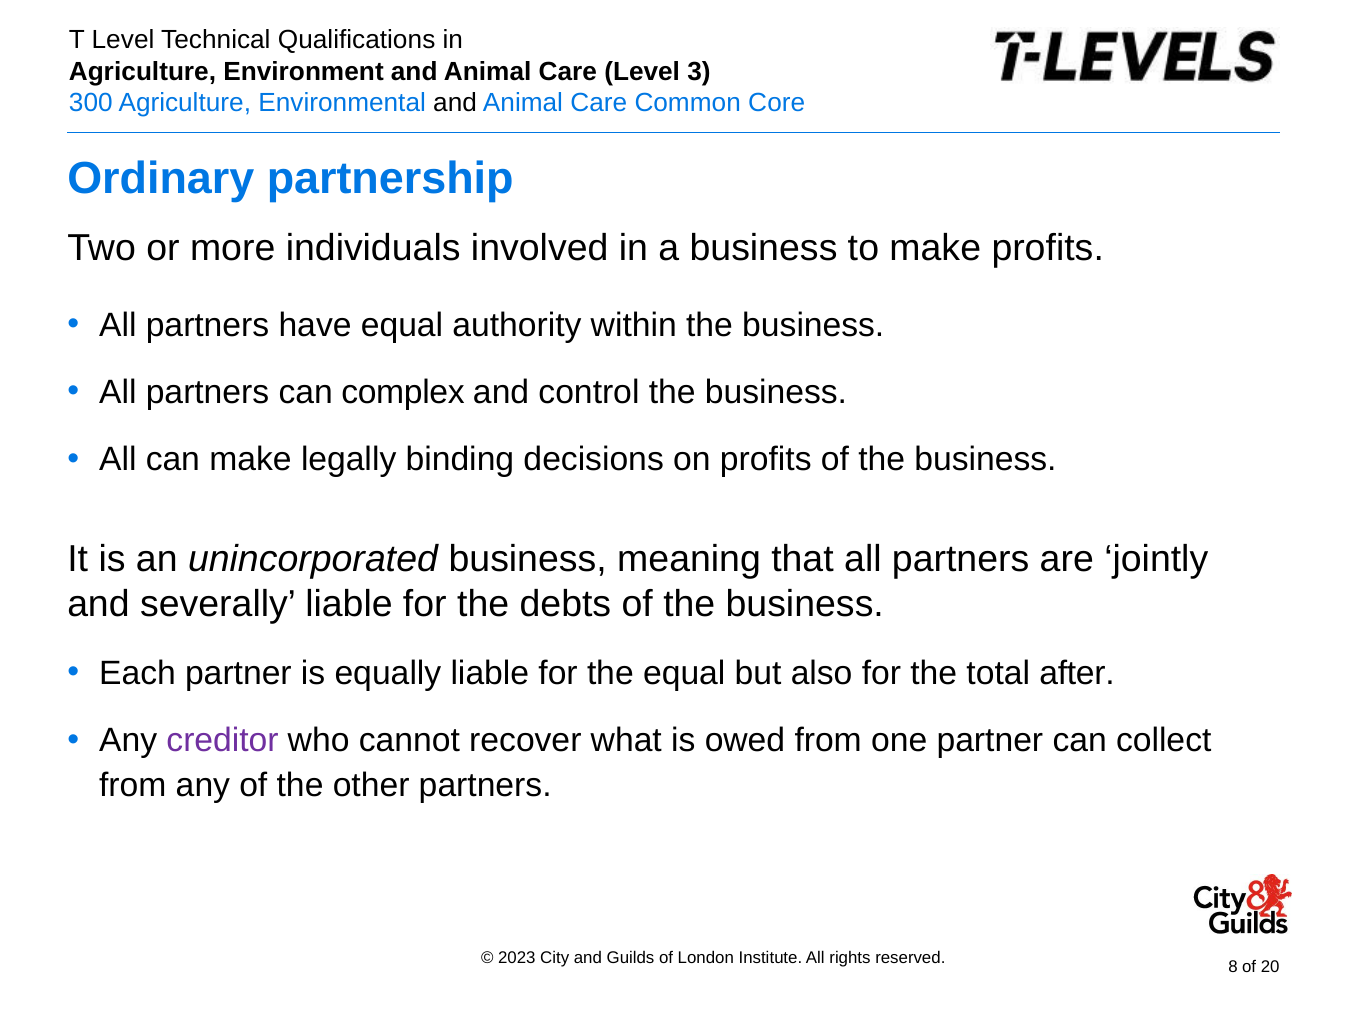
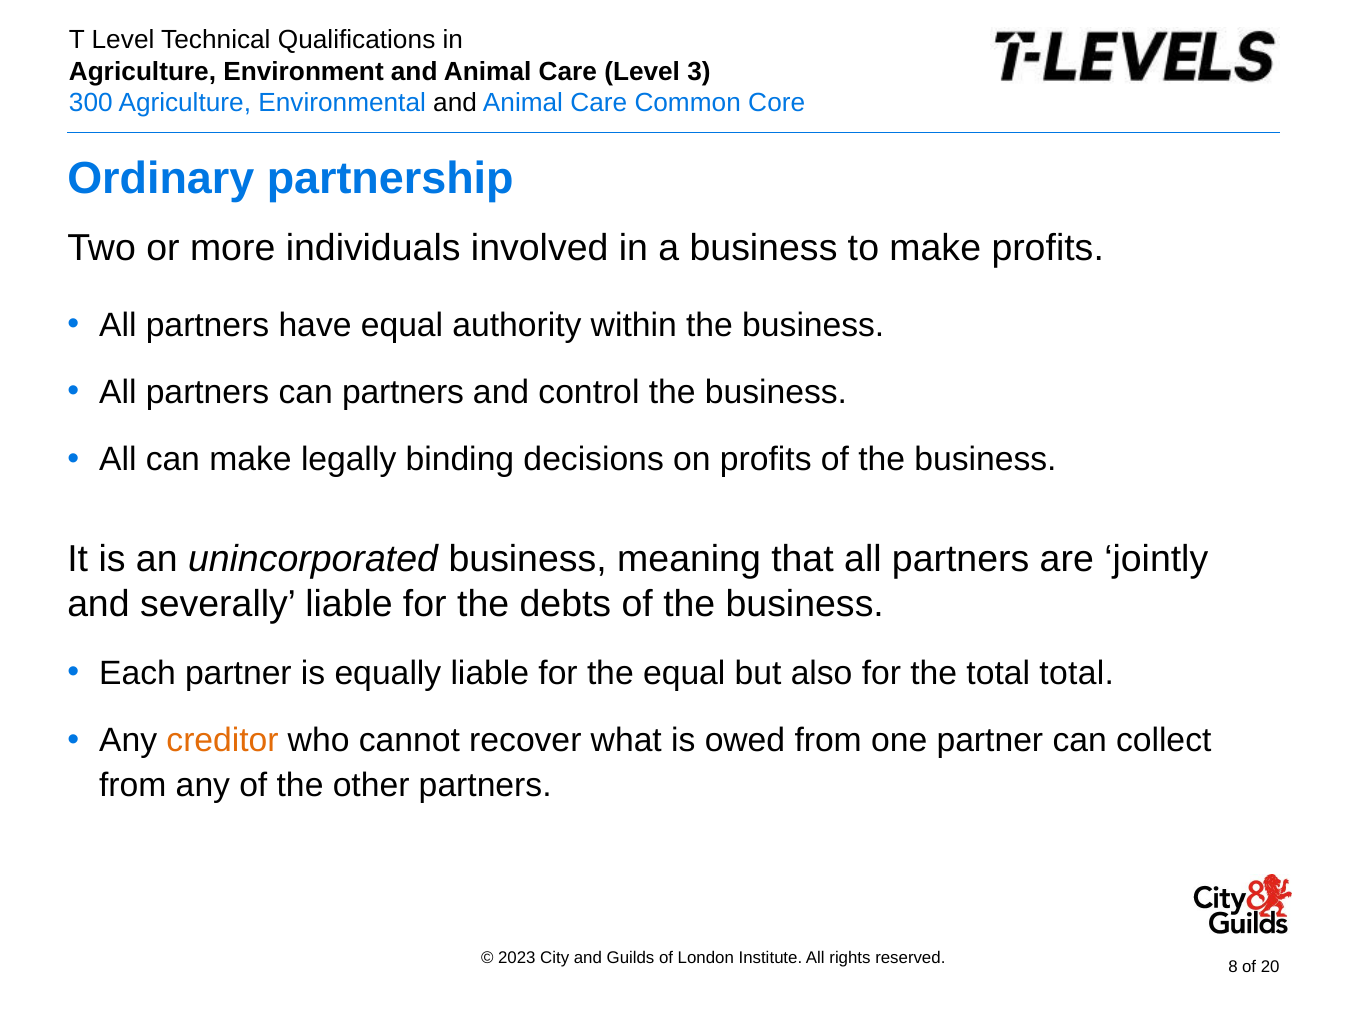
can complex: complex -> partners (403, 392)
total after: after -> total (1077, 673)
creditor colour: purple -> orange (223, 740)
